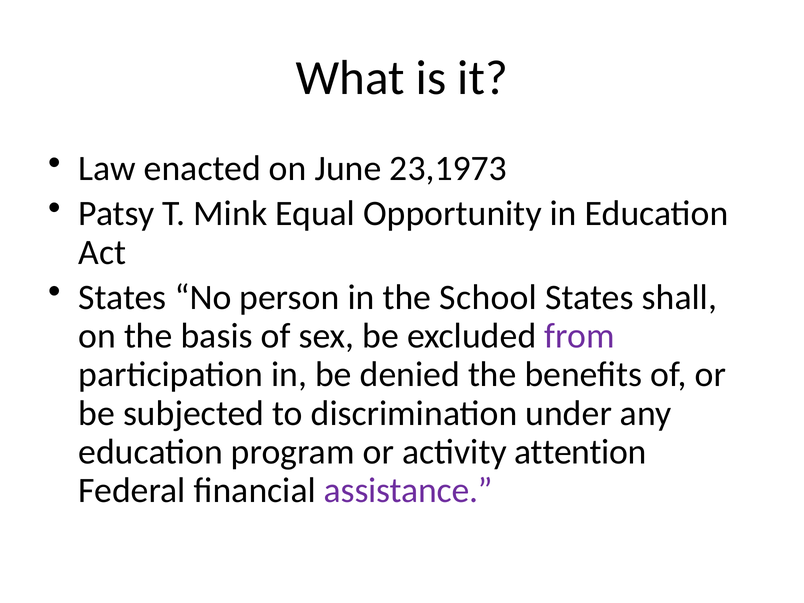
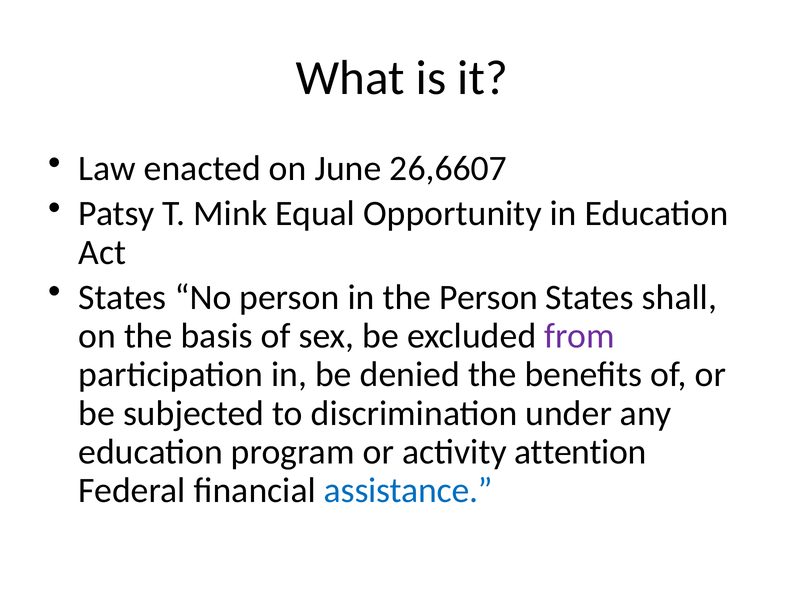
23,1973: 23,1973 -> 26,6607 (448, 169)
the School: School -> Person (489, 297)
assistance colour: purple -> blue (408, 490)
